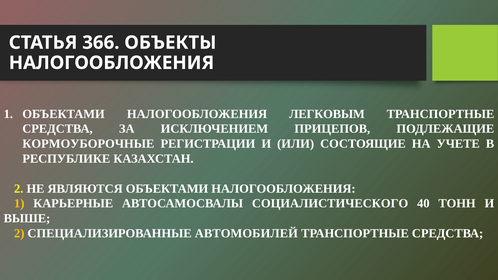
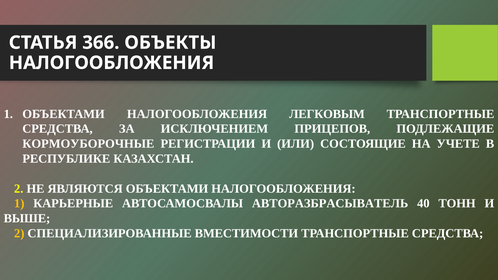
СОЦИАЛИСТИЧЕСКОГО: СОЦИАЛИСТИЧЕСКОГО -> АВТОРАЗБРАСЫВАТЕЛЬ (330, 204)
АВТОМОБИЛЕЙ: АВТОМОБИЛЕЙ -> ВМЕСТИМОСТИ (246, 233)
